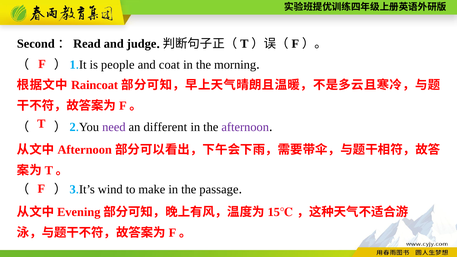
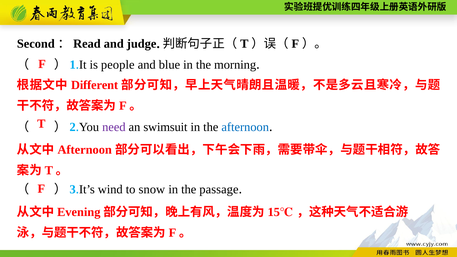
coat: coat -> blue (169, 65)
Raincoat: Raincoat -> Different (95, 85)
different: different -> swimsuit (165, 127)
afternoon colour: purple -> blue (245, 127)
make: make -> snow (152, 189)
